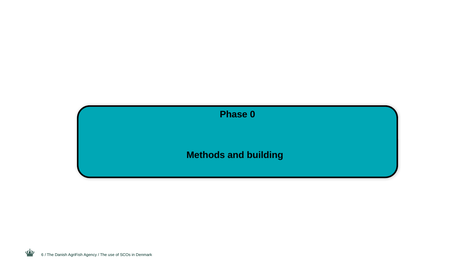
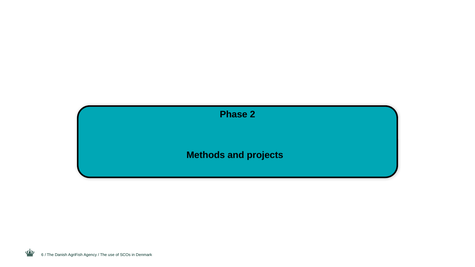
0: 0 -> 2 (253, 115)
building: building -> projects (265, 155)
